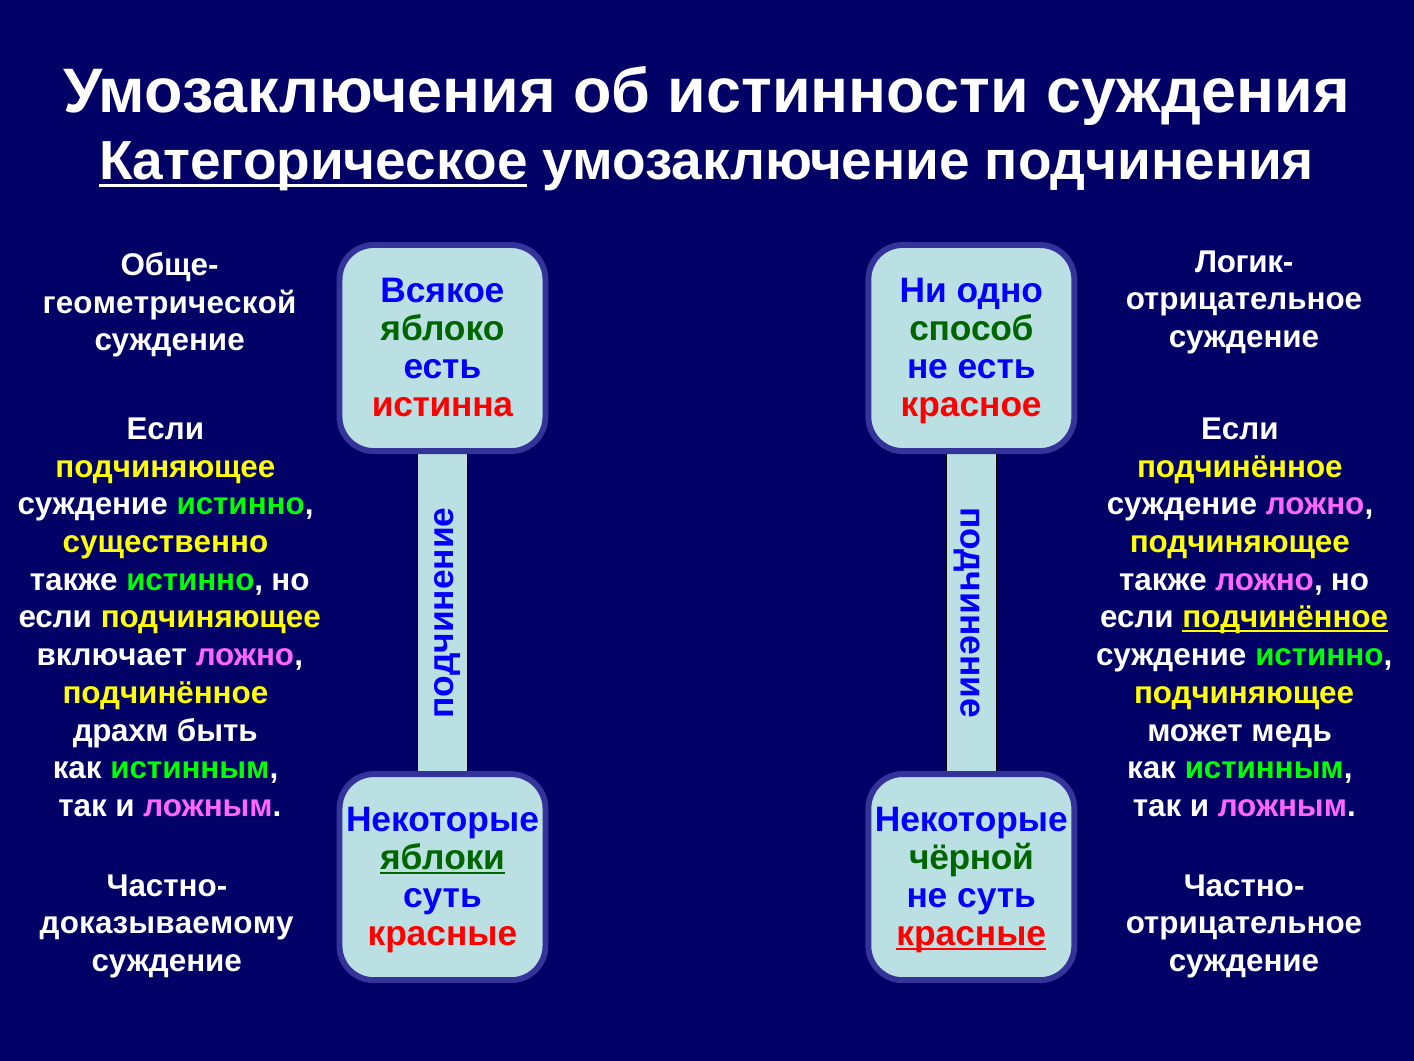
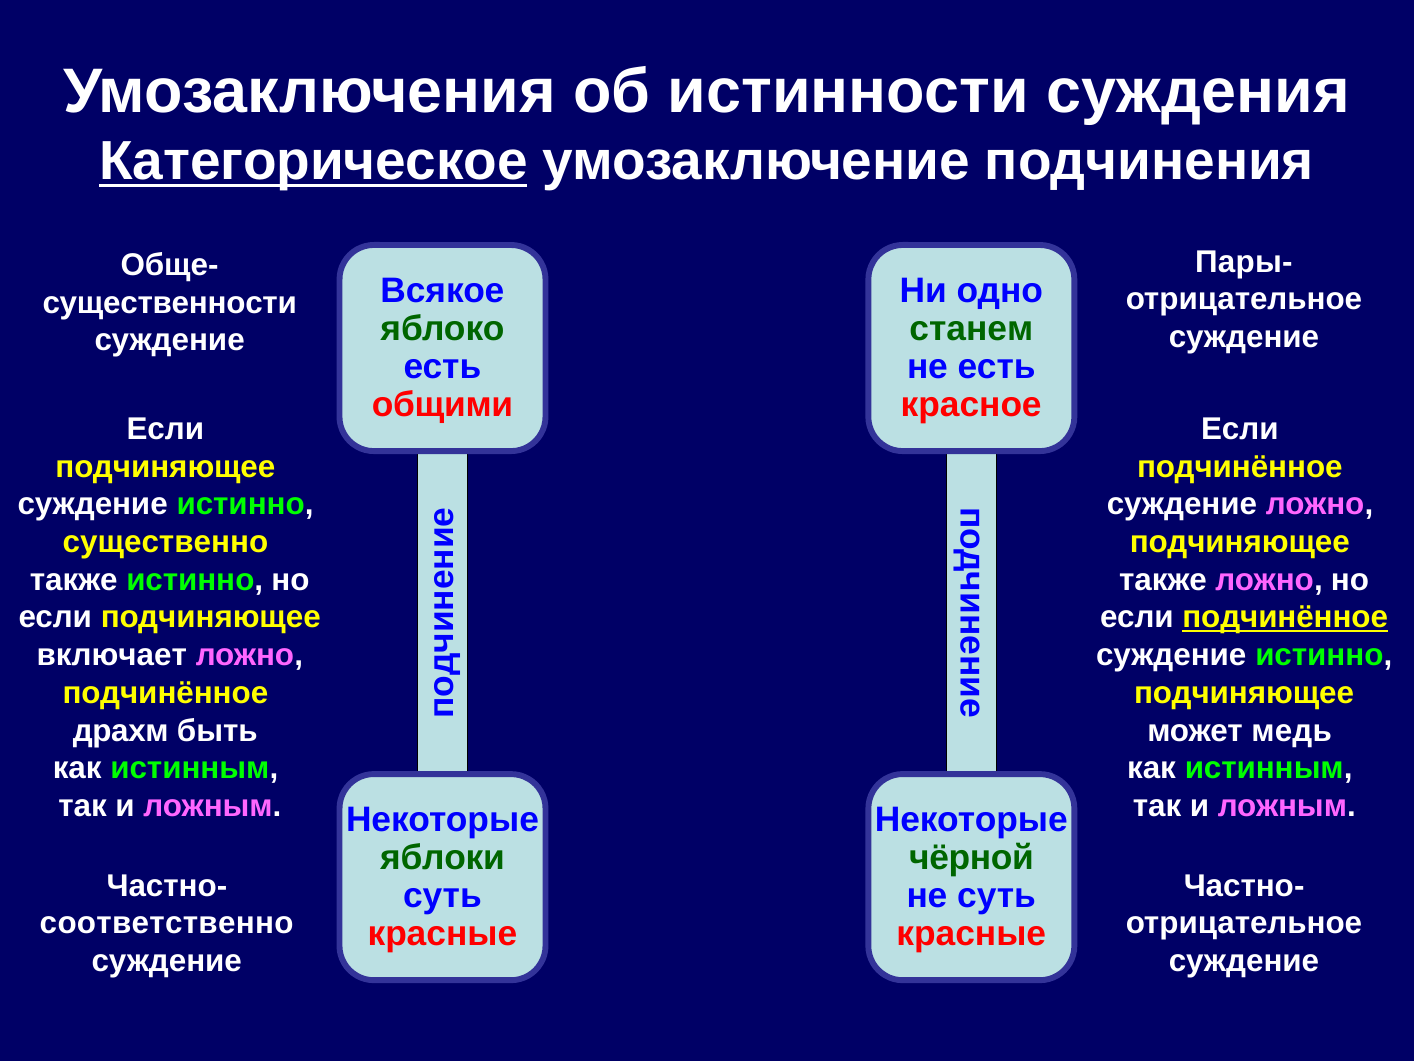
Логик-: Логик- -> Пары- (1244, 262)
геометрической: геометрической -> существенности (170, 303)
способ: способ -> станем (971, 329)
истинна: истинна -> общими (442, 405)
яблоки underline: present -> none (443, 857)
доказываемому: доказываемому -> соответственно (167, 923)
красные underline: present -> none (971, 934)
